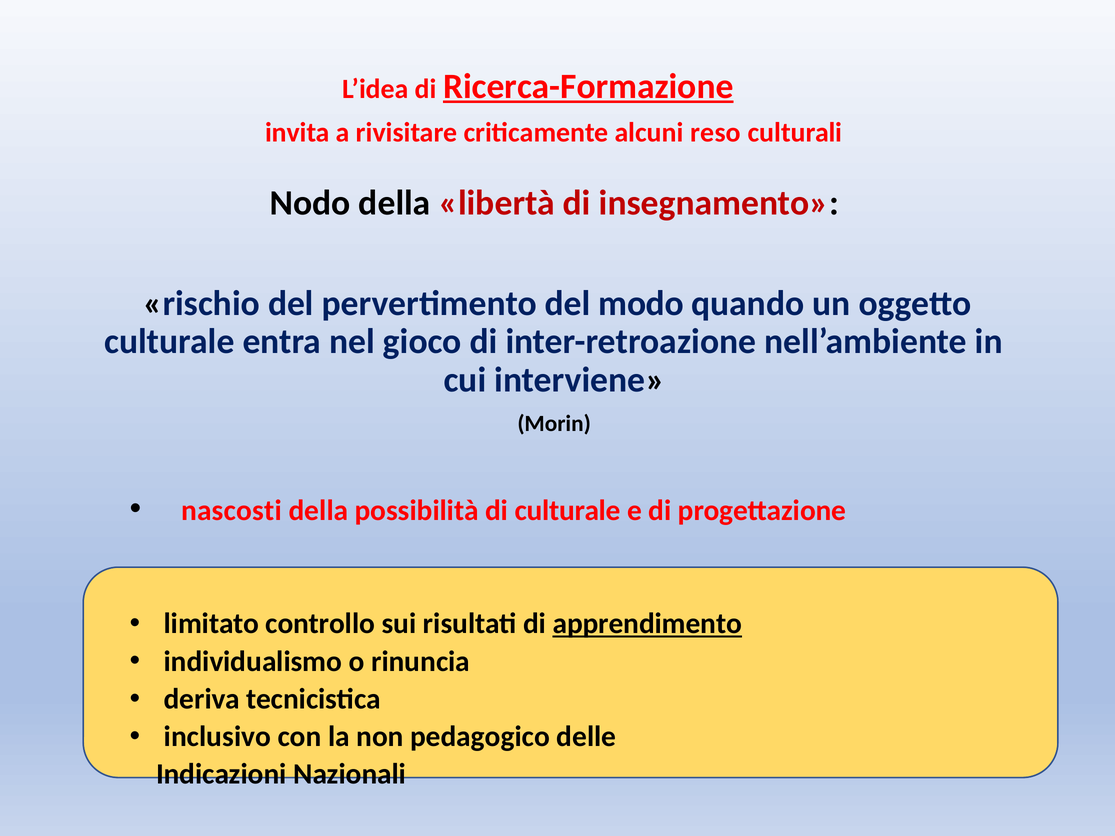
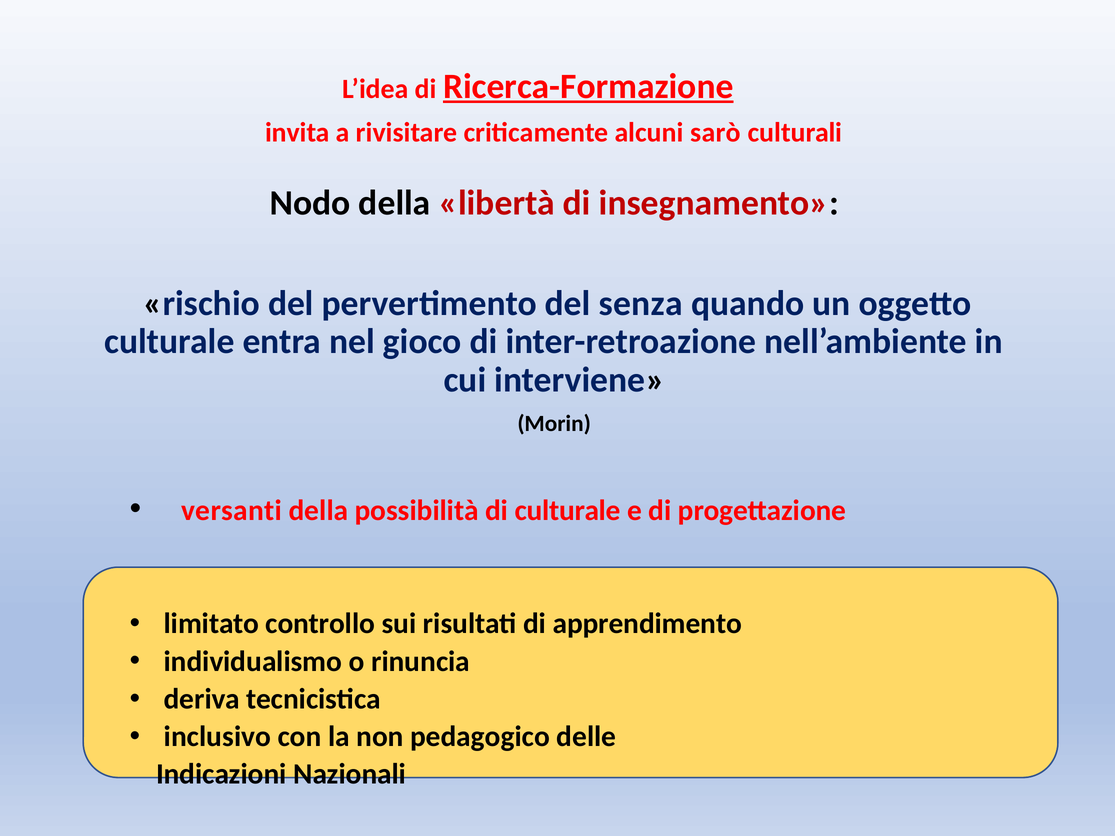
reso: reso -> sarò (715, 132)
modo: modo -> senza (641, 303)
nascosti: nascosti -> versanti (232, 511)
apprendimento underline: present -> none (647, 624)
